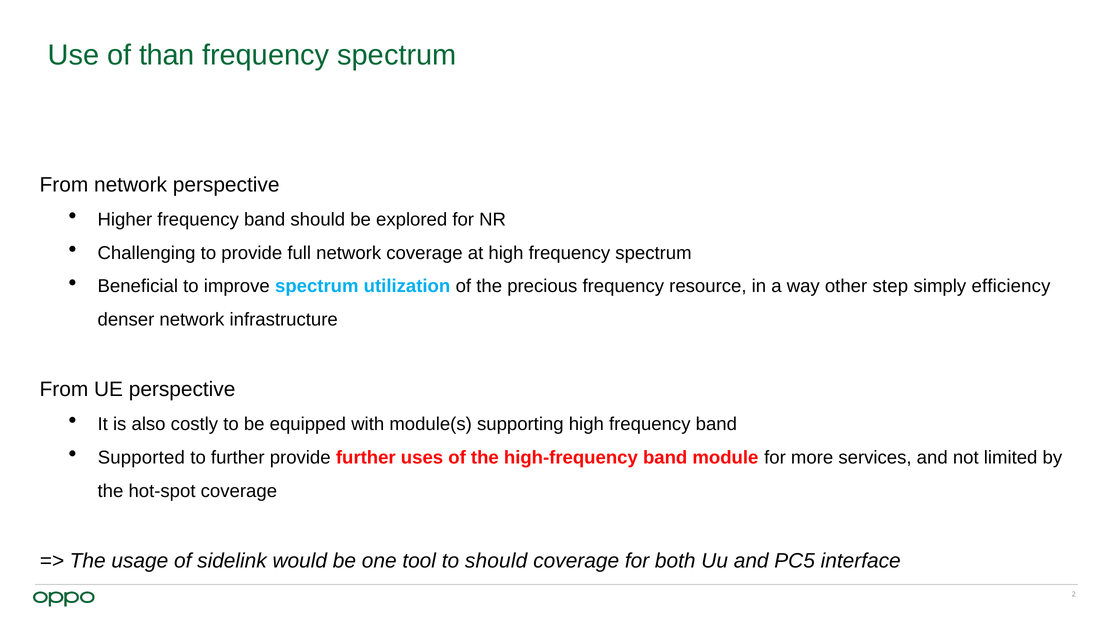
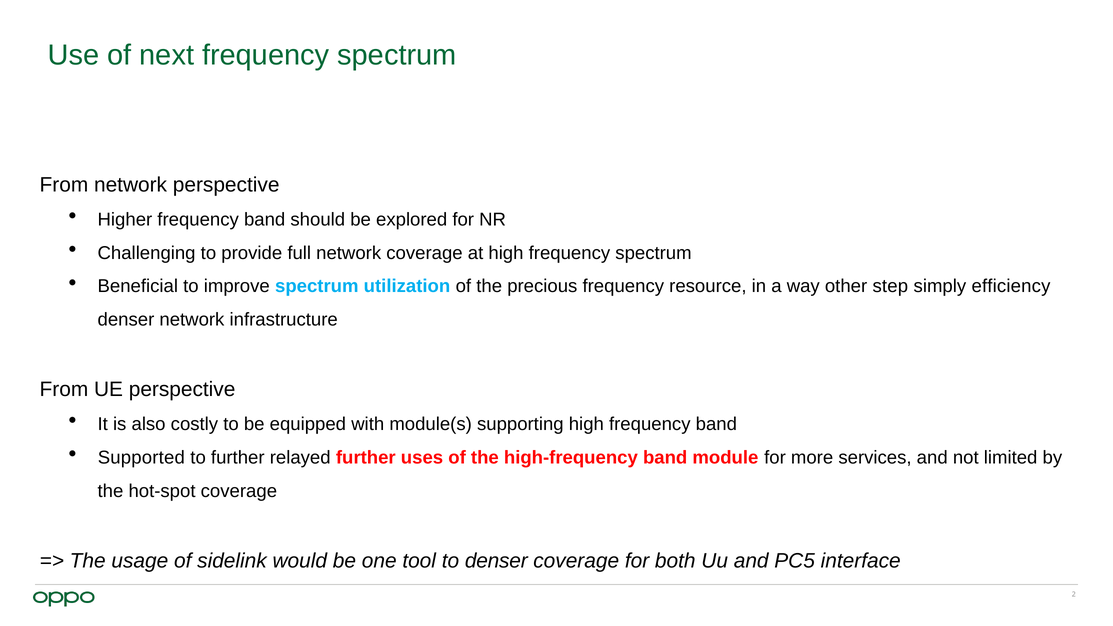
than: than -> next (167, 55)
further provide: provide -> relayed (300, 458)
to should: should -> denser (496, 561)
